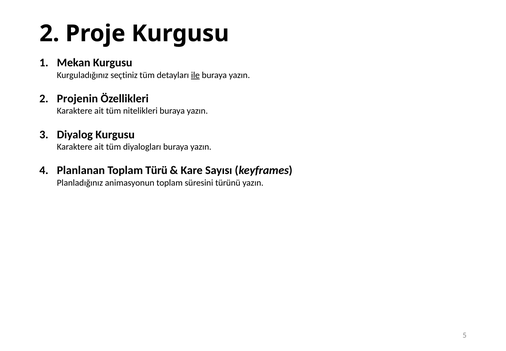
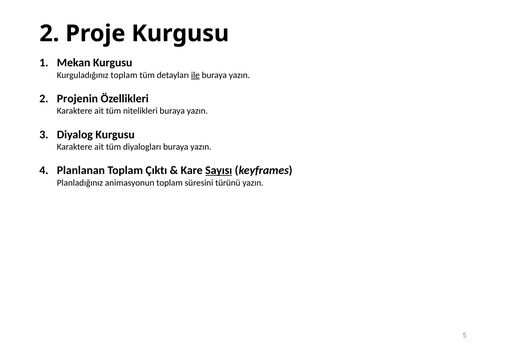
Kurguladığınız seçtiniz: seçtiniz -> toplam (124, 75)
Türü: Türü -> Çıktı (156, 170)
Sayısı underline: none -> present (219, 170)
